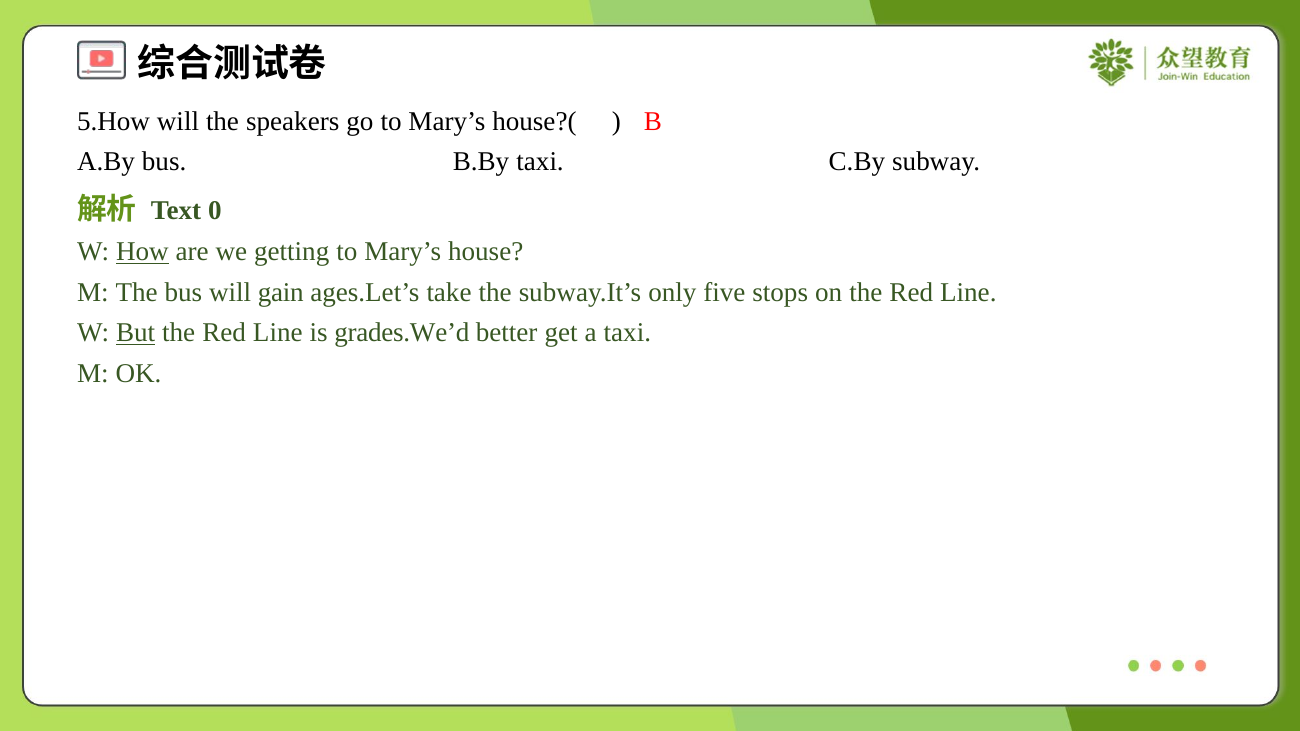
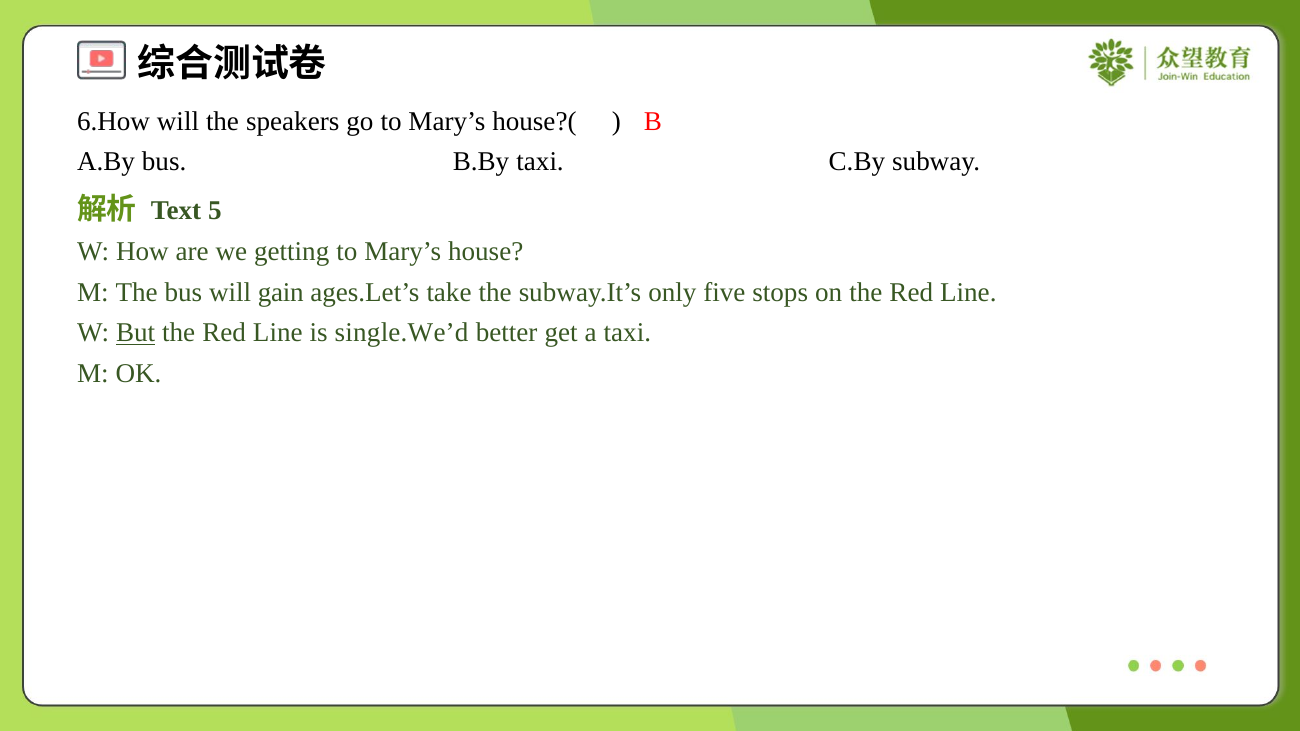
5.How: 5.How -> 6.How (114, 122)
0: 0 -> 5 (215, 211)
How underline: present -> none (142, 252)
grades.We’d: grades.We’d -> single.We’d (402, 333)
